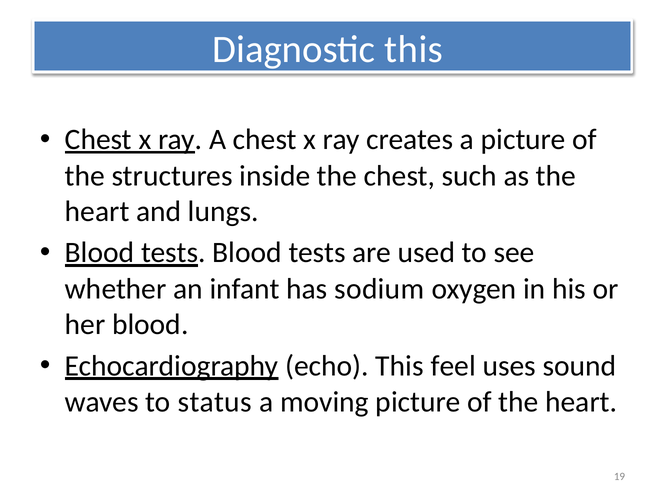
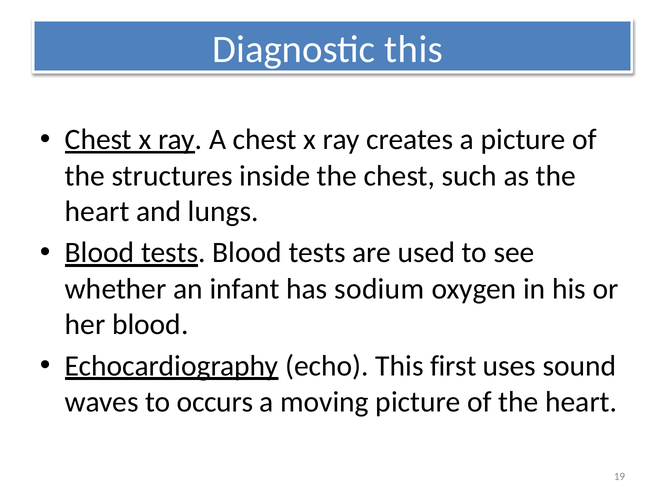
feel: feel -> first (453, 366)
status: status -> occurs (215, 402)
